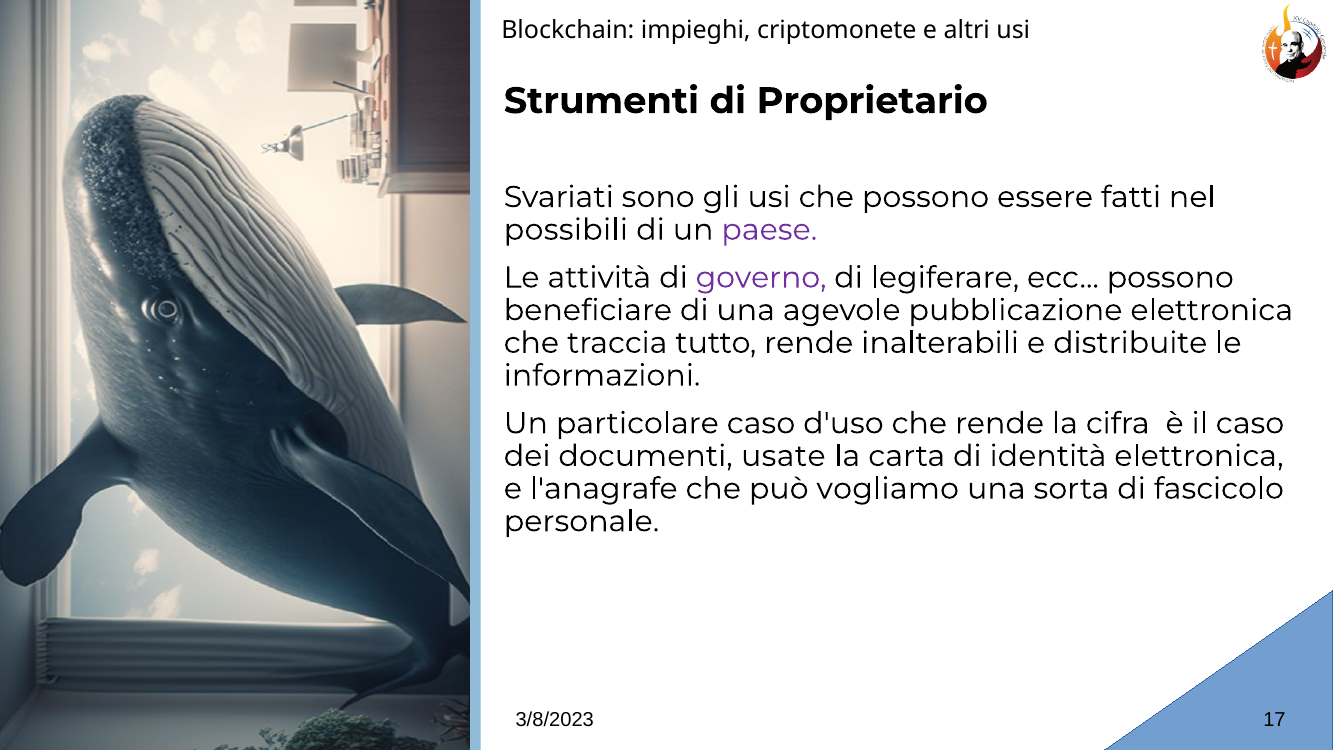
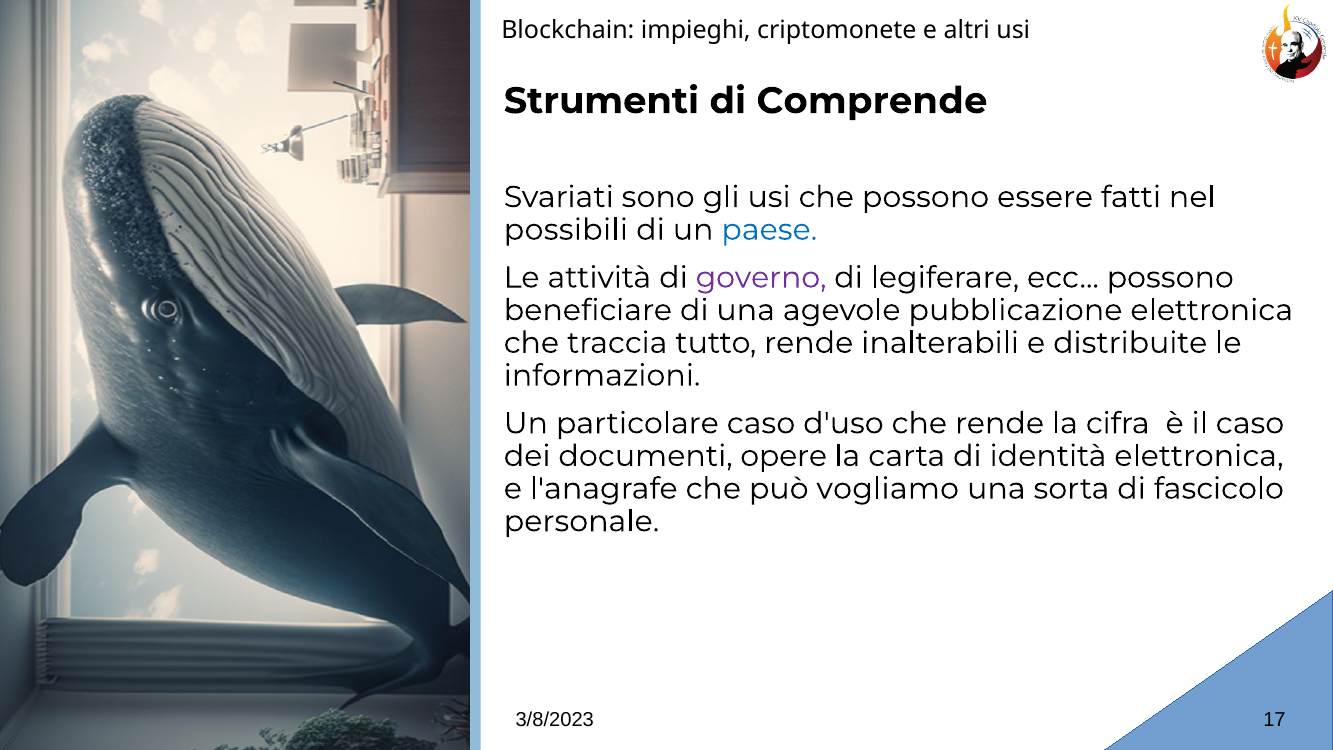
Proprietario: Proprietario -> Comprende (872, 101)
paese colour: purple -> blue (769, 230)
usate: usate -> opere (784, 456)
